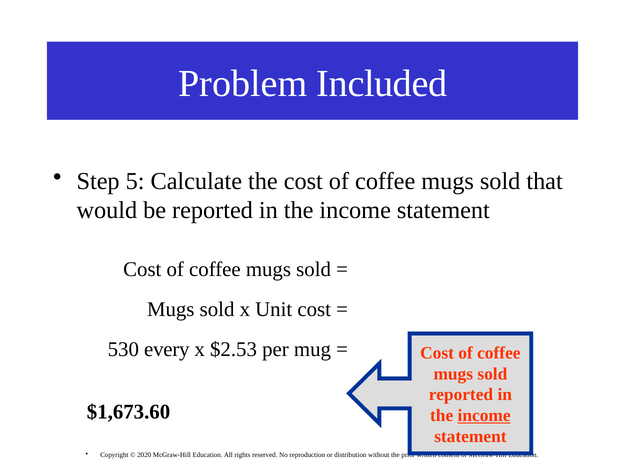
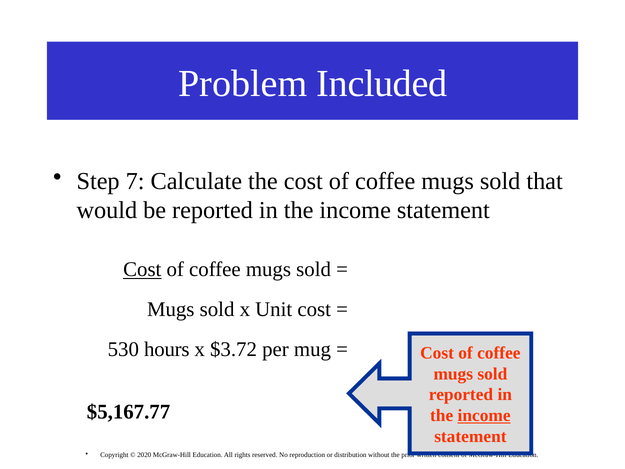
5: 5 -> 7 (135, 181)
Cost underline: none -> present (142, 269)
every: every -> hours (167, 349)
$2.53: $2.53 -> $3.72 (234, 349)
$1,673.60: $1,673.60 -> $5,167.77 (129, 412)
